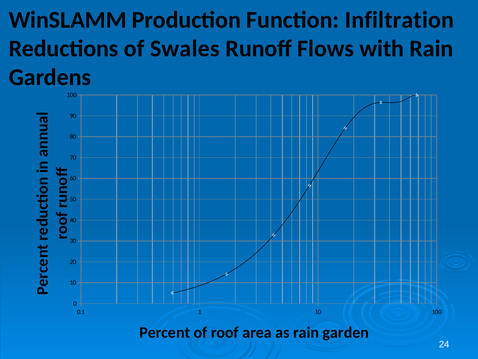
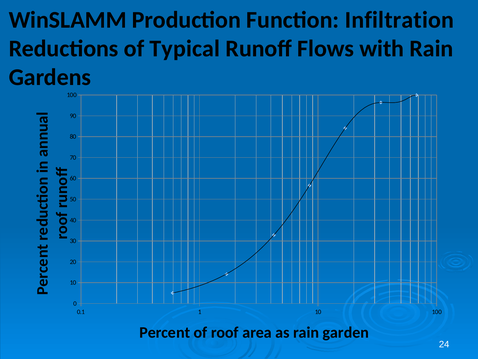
Swales: Swales -> Typical (185, 48)
